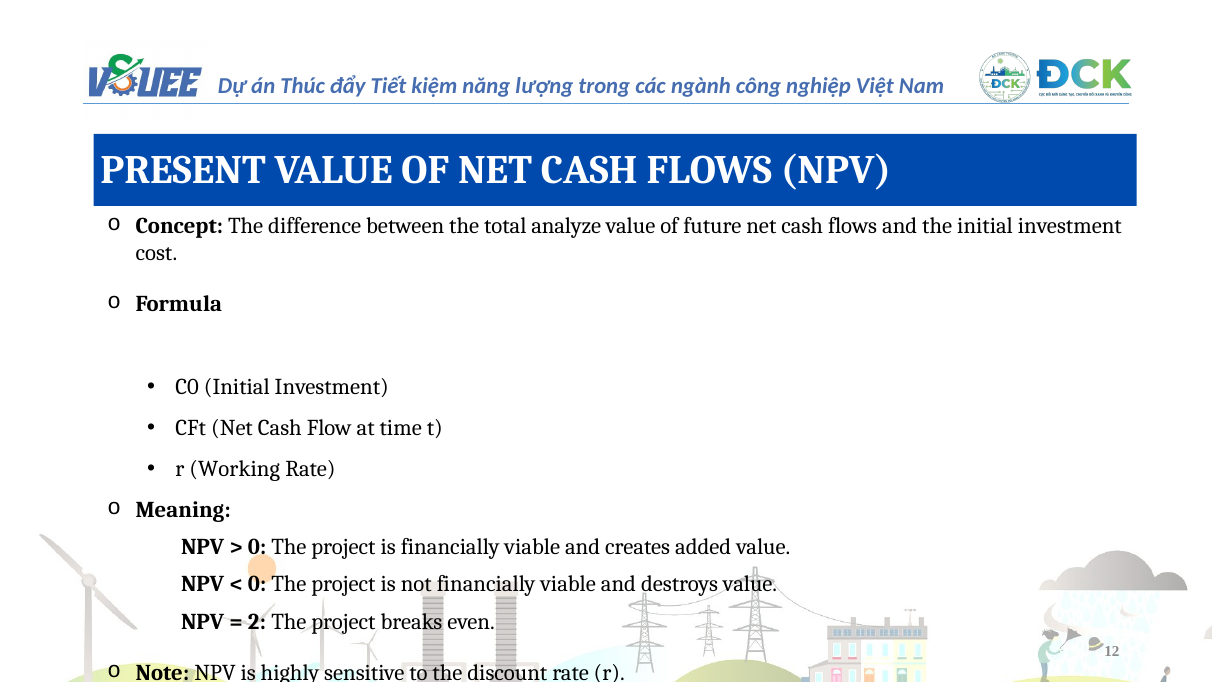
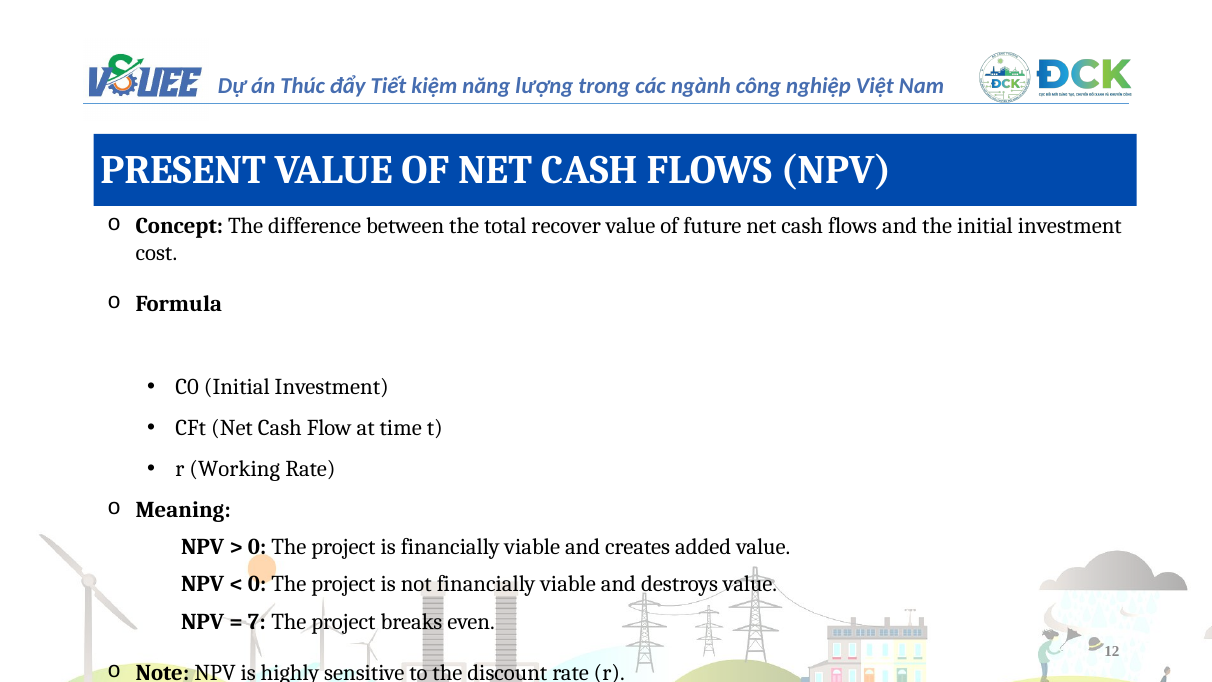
analyze: analyze -> recover (566, 226)
2: 2 -> 7 (257, 622)
